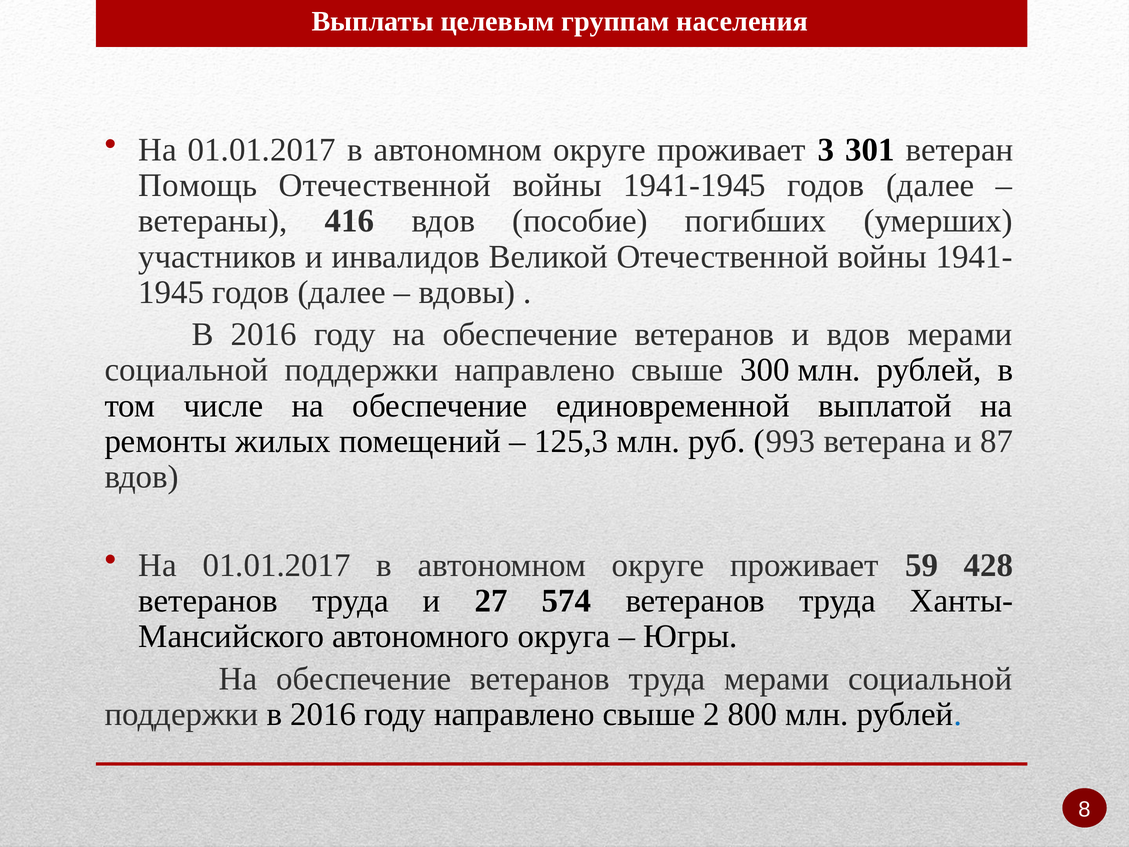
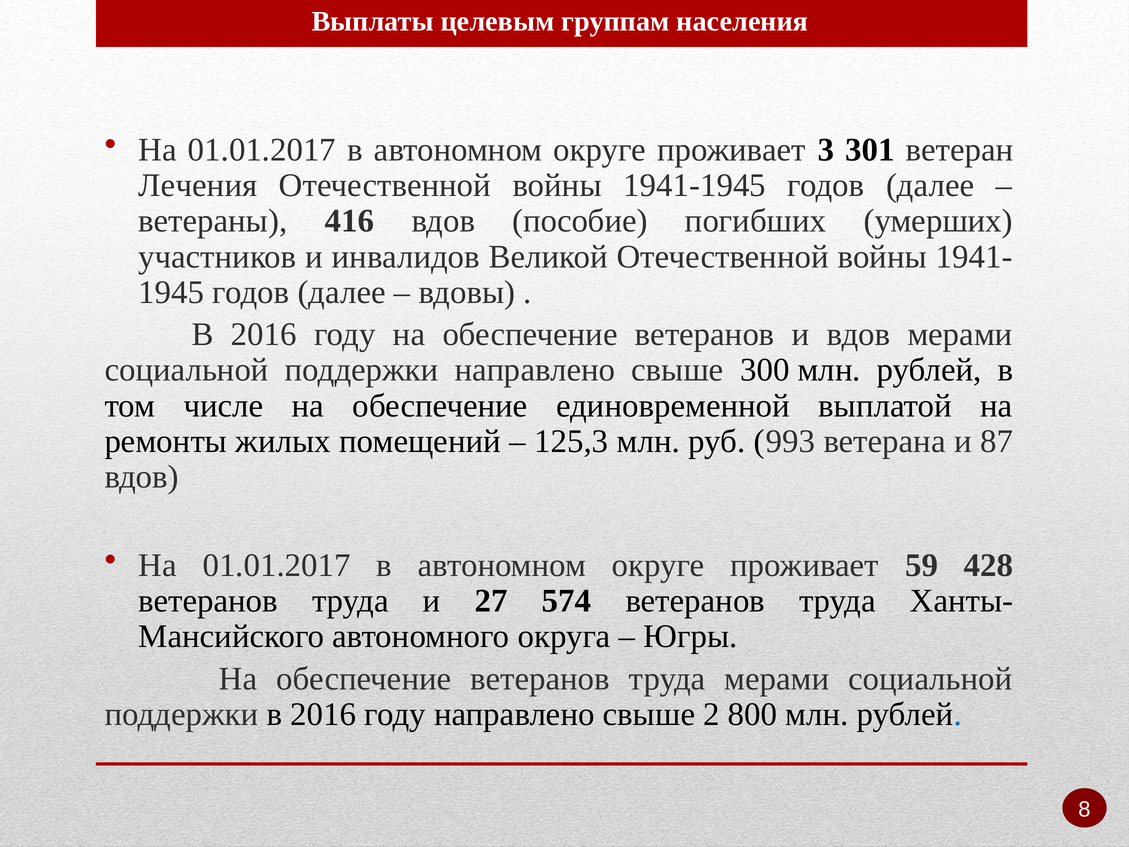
Помощь: Помощь -> Лечения (198, 185)
